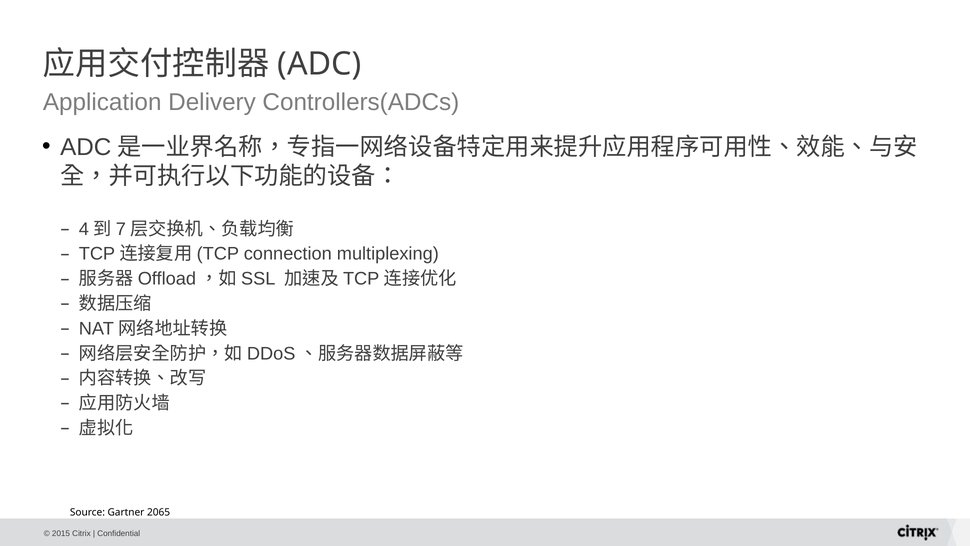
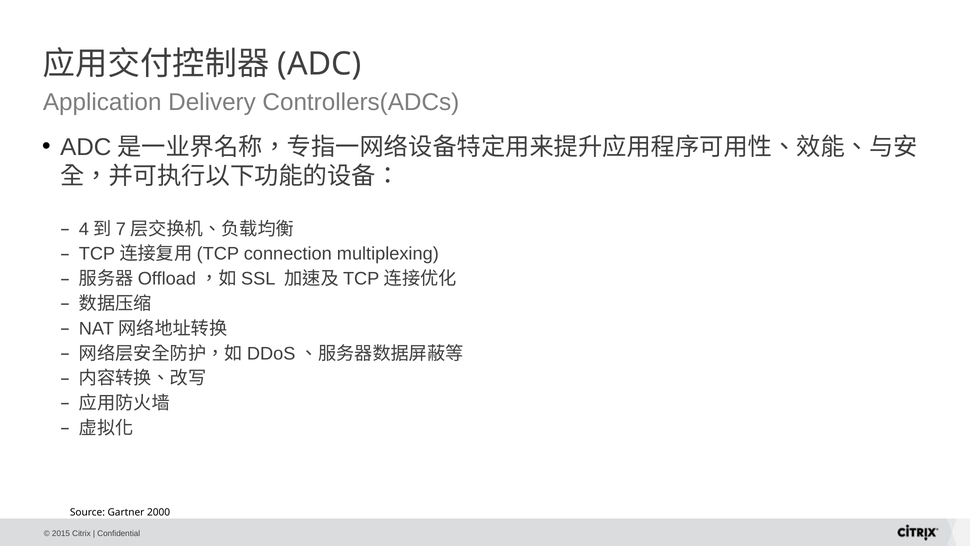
2065: 2065 -> 2000 (159, 512)
